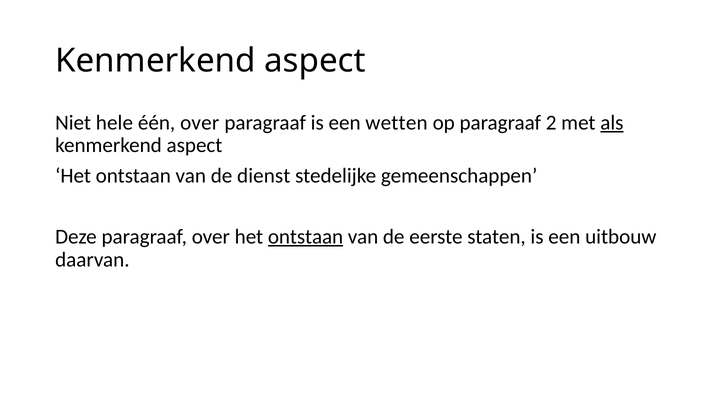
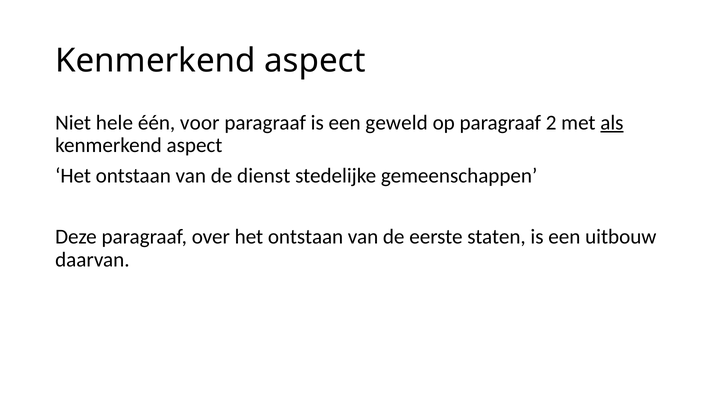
één over: over -> voor (200, 122)
wetten: wetten -> geweld (397, 122)
ontstaan underline: present -> none (306, 236)
